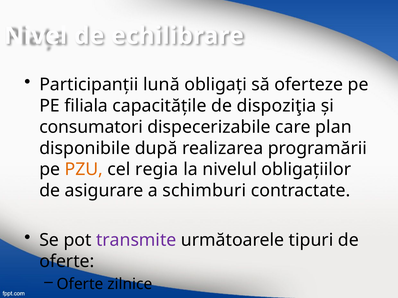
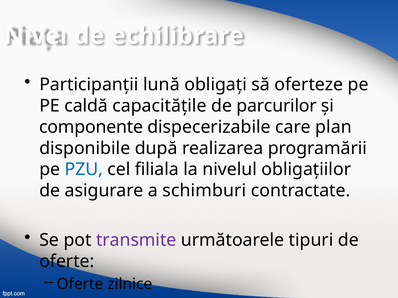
filiala: filiala -> caldă (86, 106)
dispoziţia: dispoziţia -> parcurilor (277, 106)
consumatori: consumatori -> componente (91, 127)
PZU colour: orange -> blue (84, 170)
regia: regia -> filiala (157, 170)
